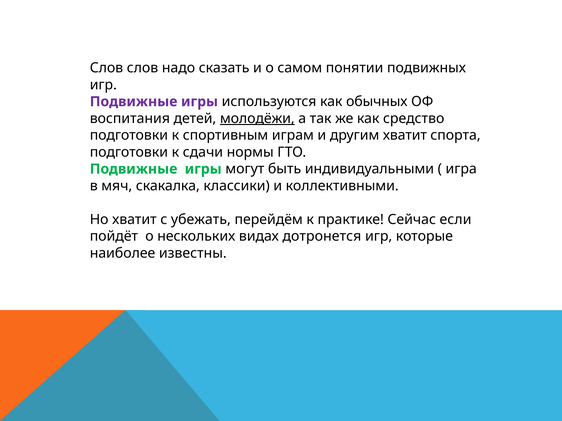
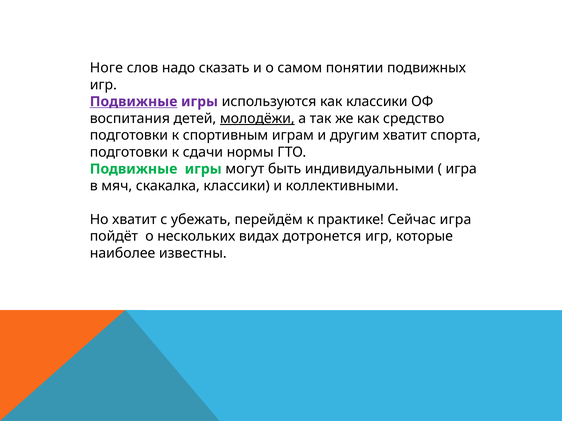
Слов: Слов -> Ноге (106, 68)
Подвижные underline: none -> present (134, 102)
как обычных: обычных -> классики (377, 102)
Сейчас если: если -> игра (455, 220)
